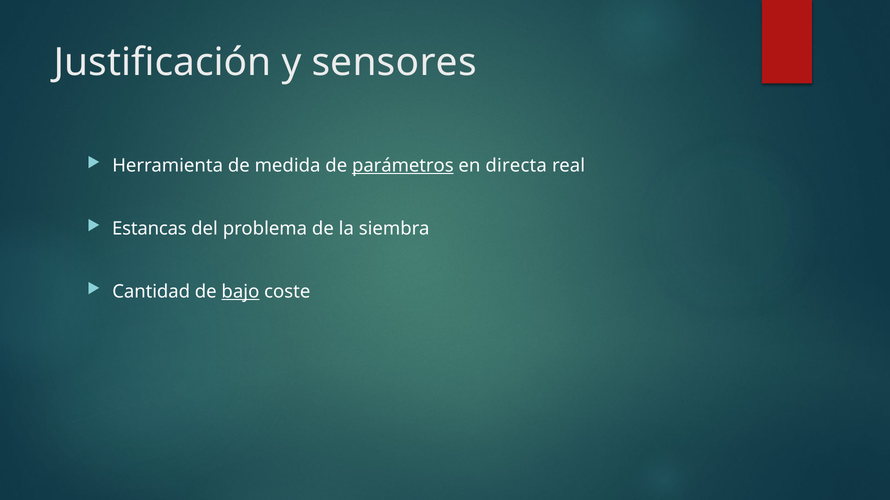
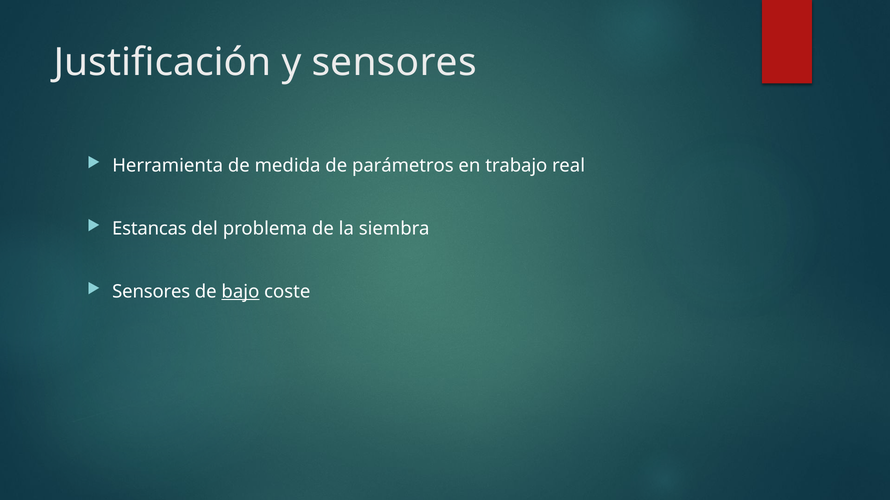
parámetros underline: present -> none (403, 166)
directa: directa -> trabajo (516, 166)
Cantidad: Cantidad -> Sensores (151, 292)
